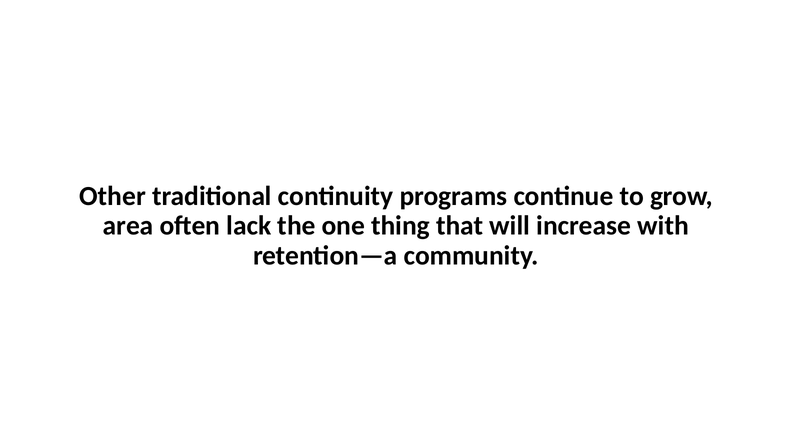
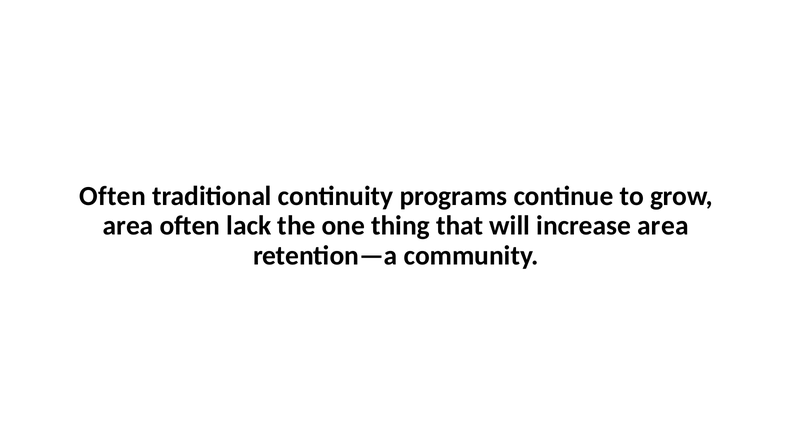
Other: Other -> Often (113, 196)
increase with: with -> area (663, 225)
